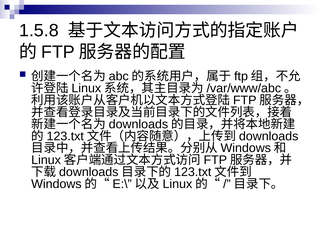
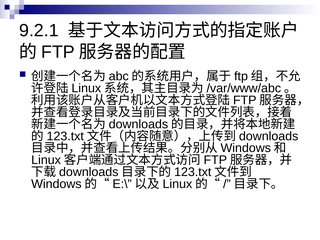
1.5.8: 1.5.8 -> 9.2.1 (39, 31)
